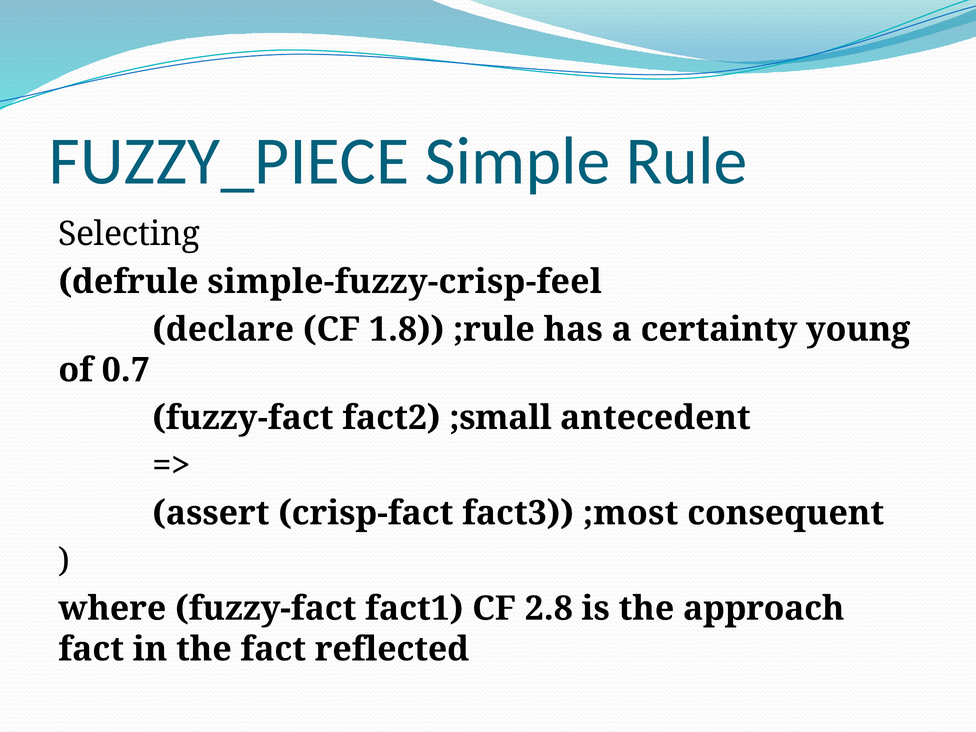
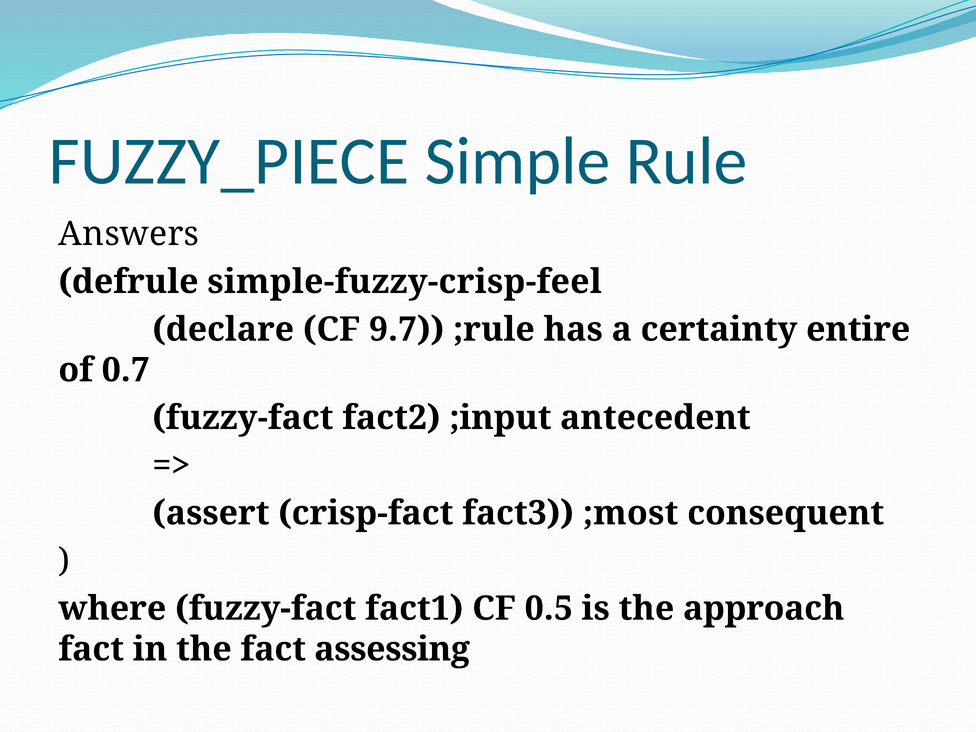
Selecting: Selecting -> Answers (129, 234)
1.8: 1.8 -> 9.7 (407, 329)
young: young -> entire (858, 329)
;small: ;small -> ;input (500, 418)
2.8: 2.8 -> 0.5 (549, 609)
reflected: reflected -> assessing (392, 649)
